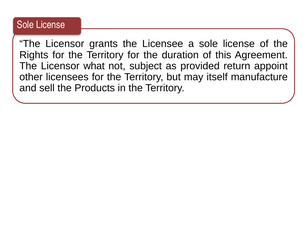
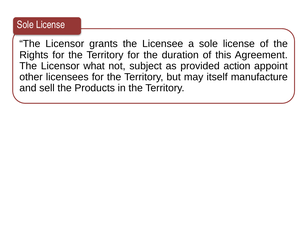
return: return -> action (237, 66)
